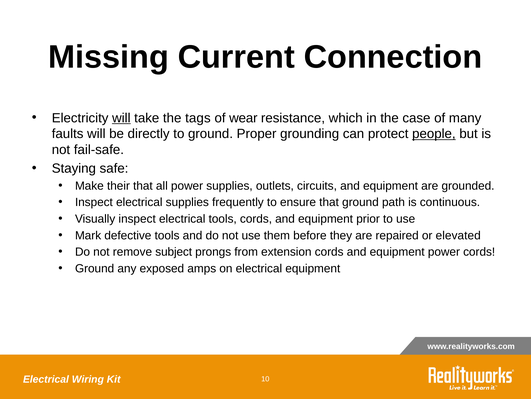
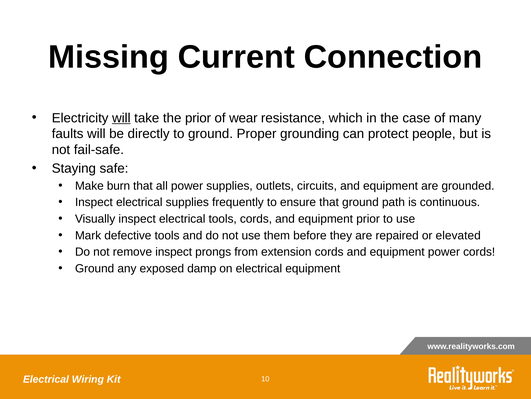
the tags: tags -> prior (198, 118)
people underline: present -> none (434, 134)
their: their -> burn (118, 185)
remove subject: subject -> inspect (174, 252)
amps: amps -> damp (202, 268)
